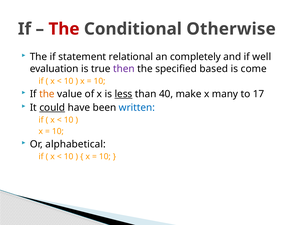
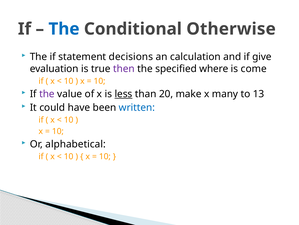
The colour: red -> blue (64, 29)
relational: relational -> decisions (131, 57)
completely: completely -> calculation (195, 57)
well: well -> give (262, 57)
based: based -> where (214, 69)
the colour: orange -> purple (47, 94)
40: 40 -> 20 (166, 94)
17: 17 -> 13 (259, 94)
could underline: present -> none (52, 107)
